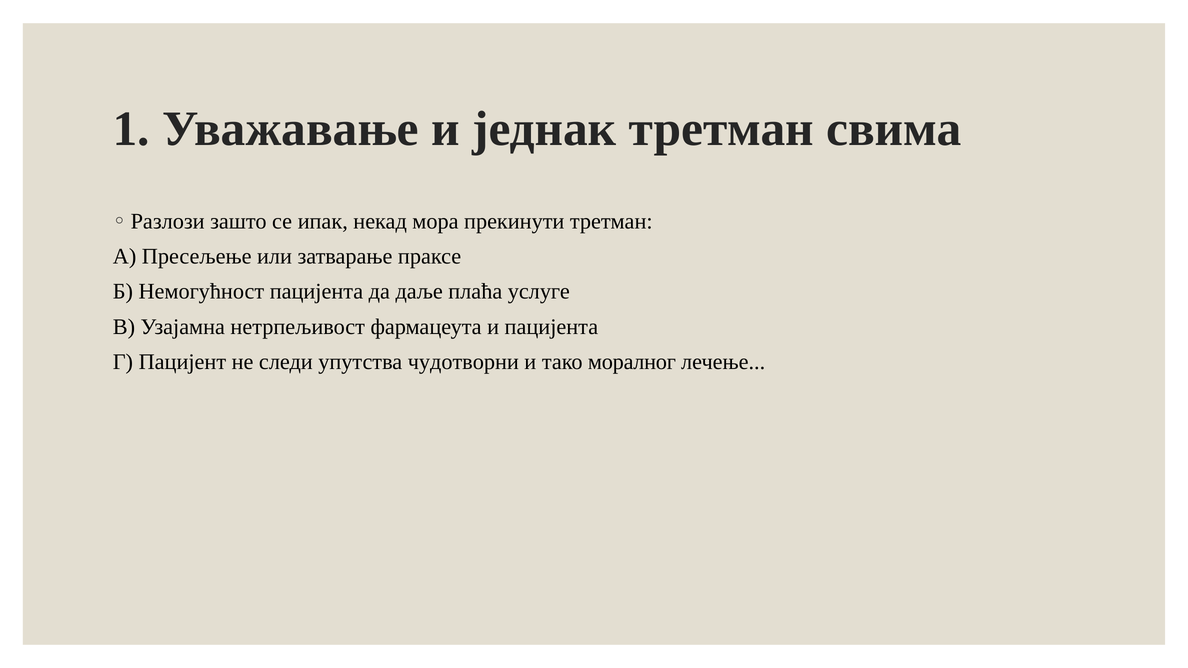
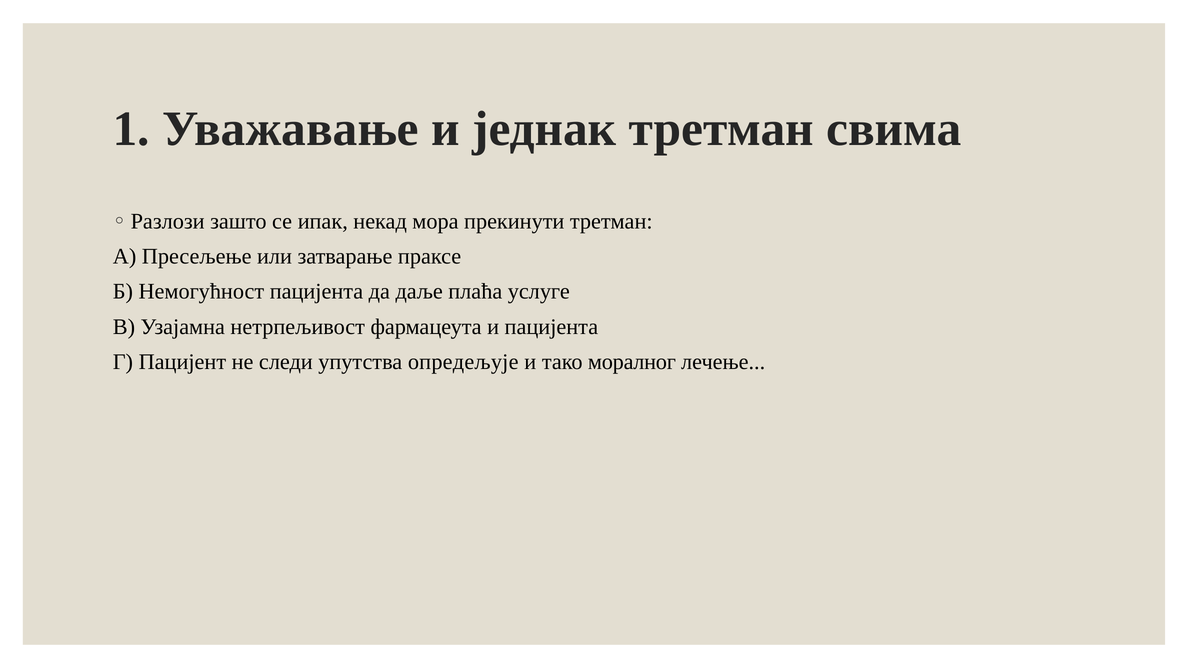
чудотворни: чудотворни -> опредељује (463, 362)
